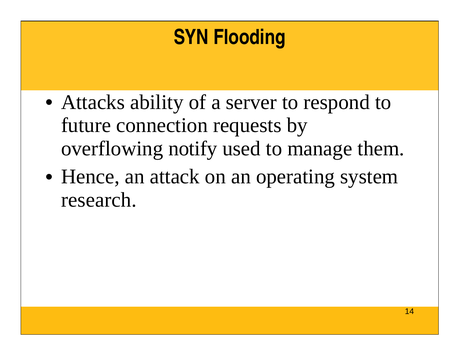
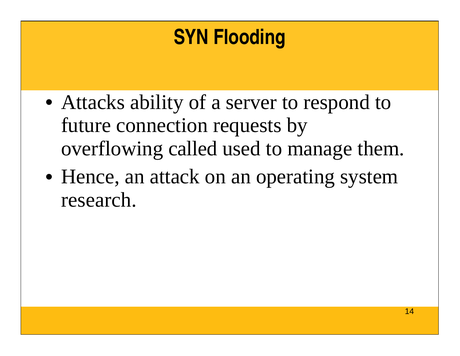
notify: notify -> called (193, 148)
